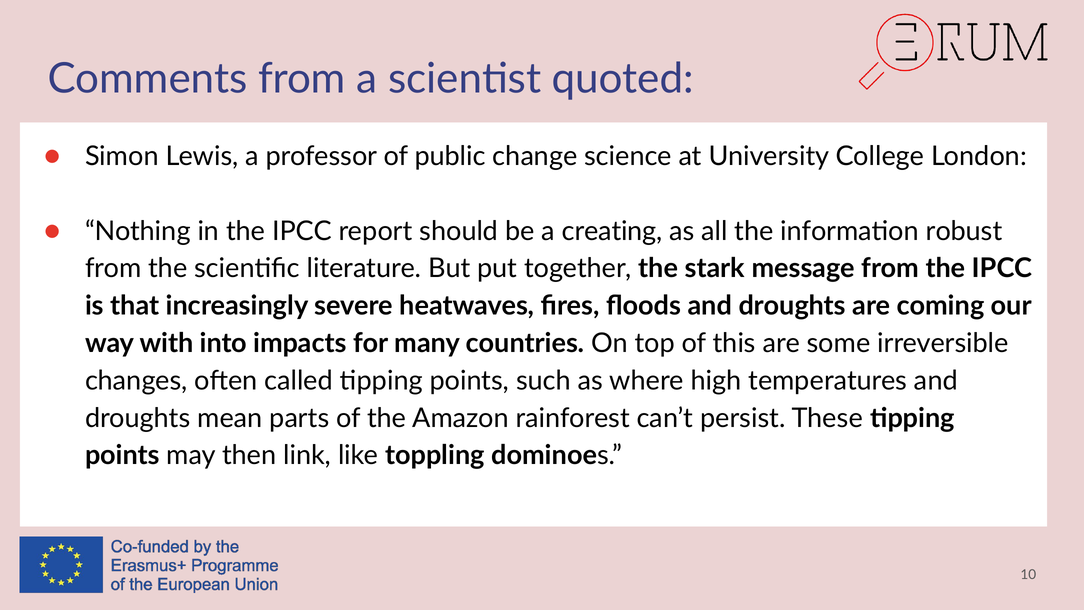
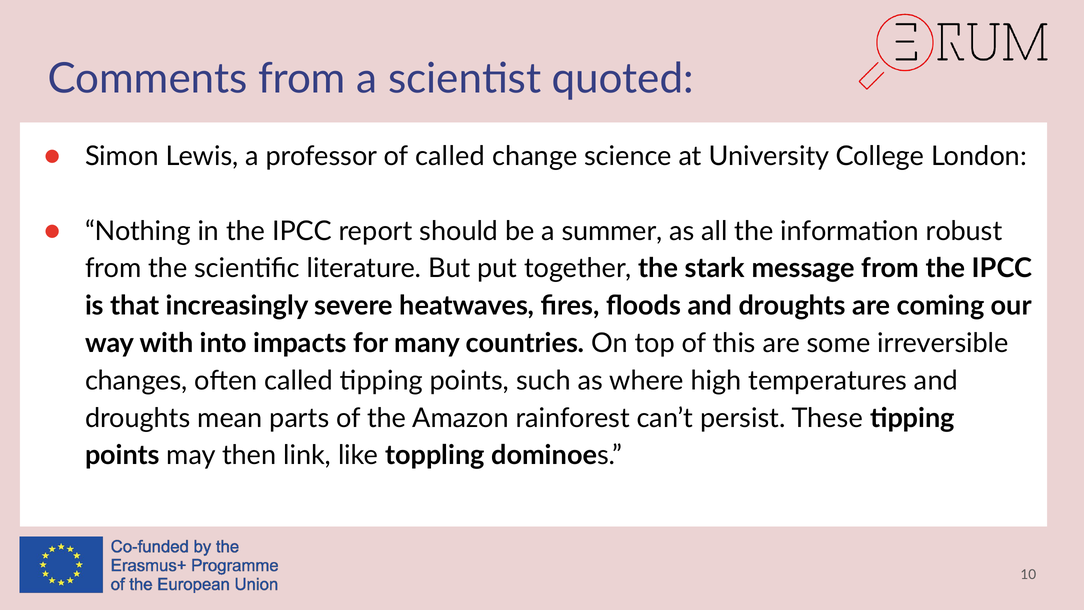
of public: public -> called (450, 156)
creating: creating -> summer (612, 231)
